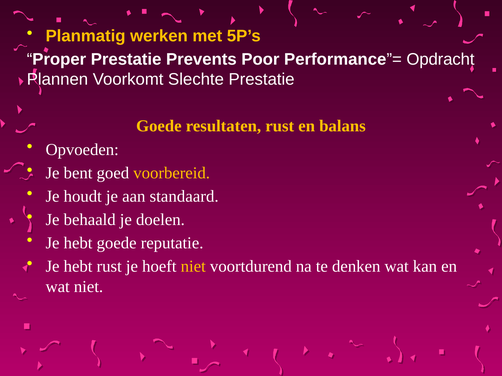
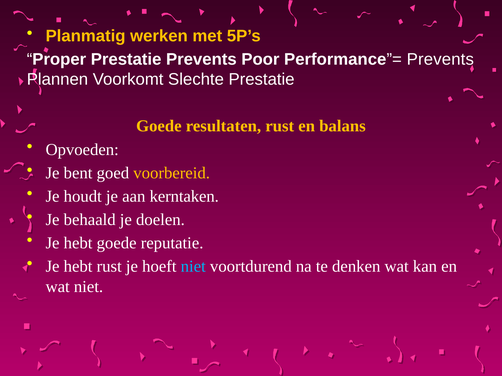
Performance”= Opdracht: Opdracht -> Prevents (440, 59)
standaard: standaard -> kerntaken (184, 197)
niet colour: yellow -> light blue (193, 267)
